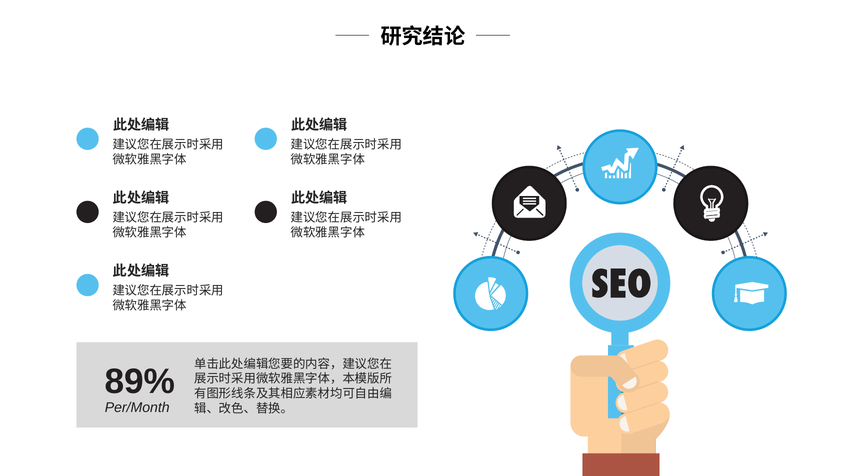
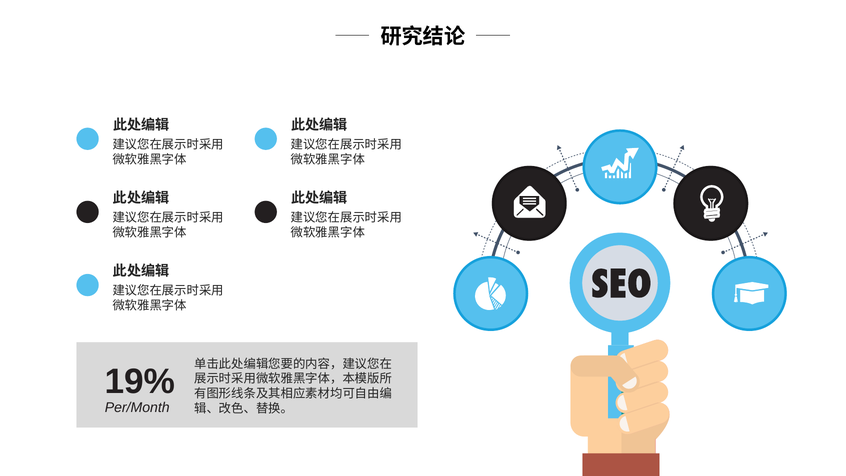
89%: 89% -> 19% (140, 381)
